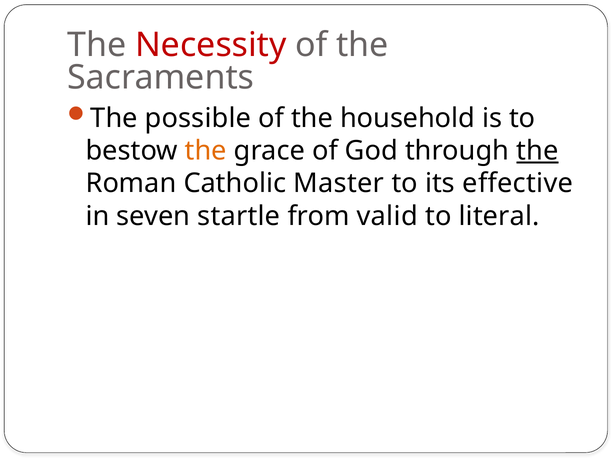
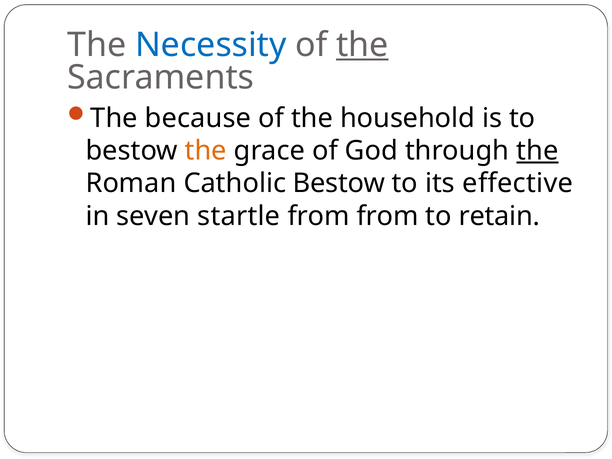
Necessity colour: red -> blue (211, 45)
the underline: none -> present (362, 45)
possible: possible -> because (198, 118)
Catholic Master: Master -> Bestow (339, 183)
from valid: valid -> from (388, 216)
literal: literal -> retain (499, 216)
